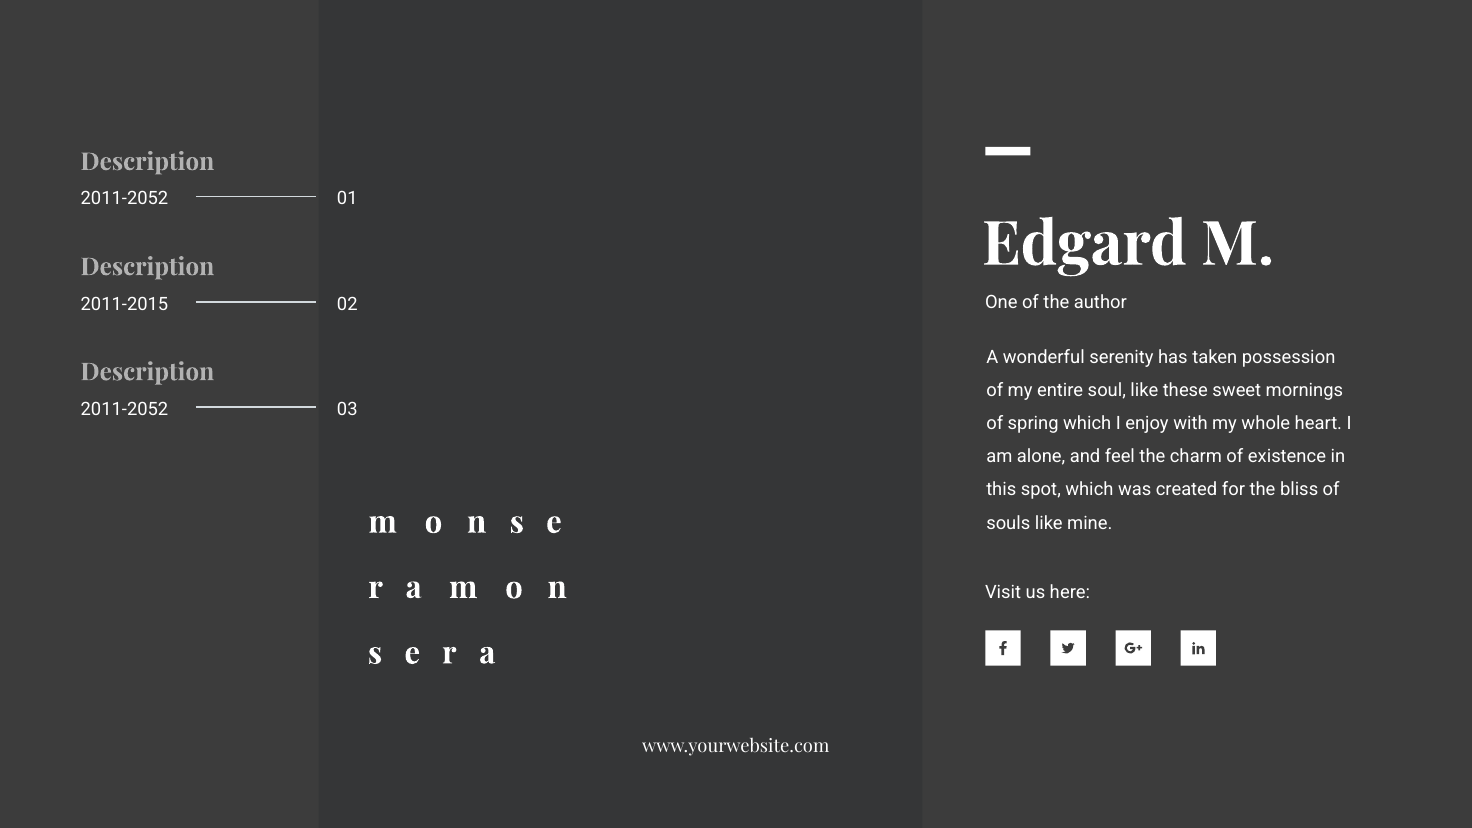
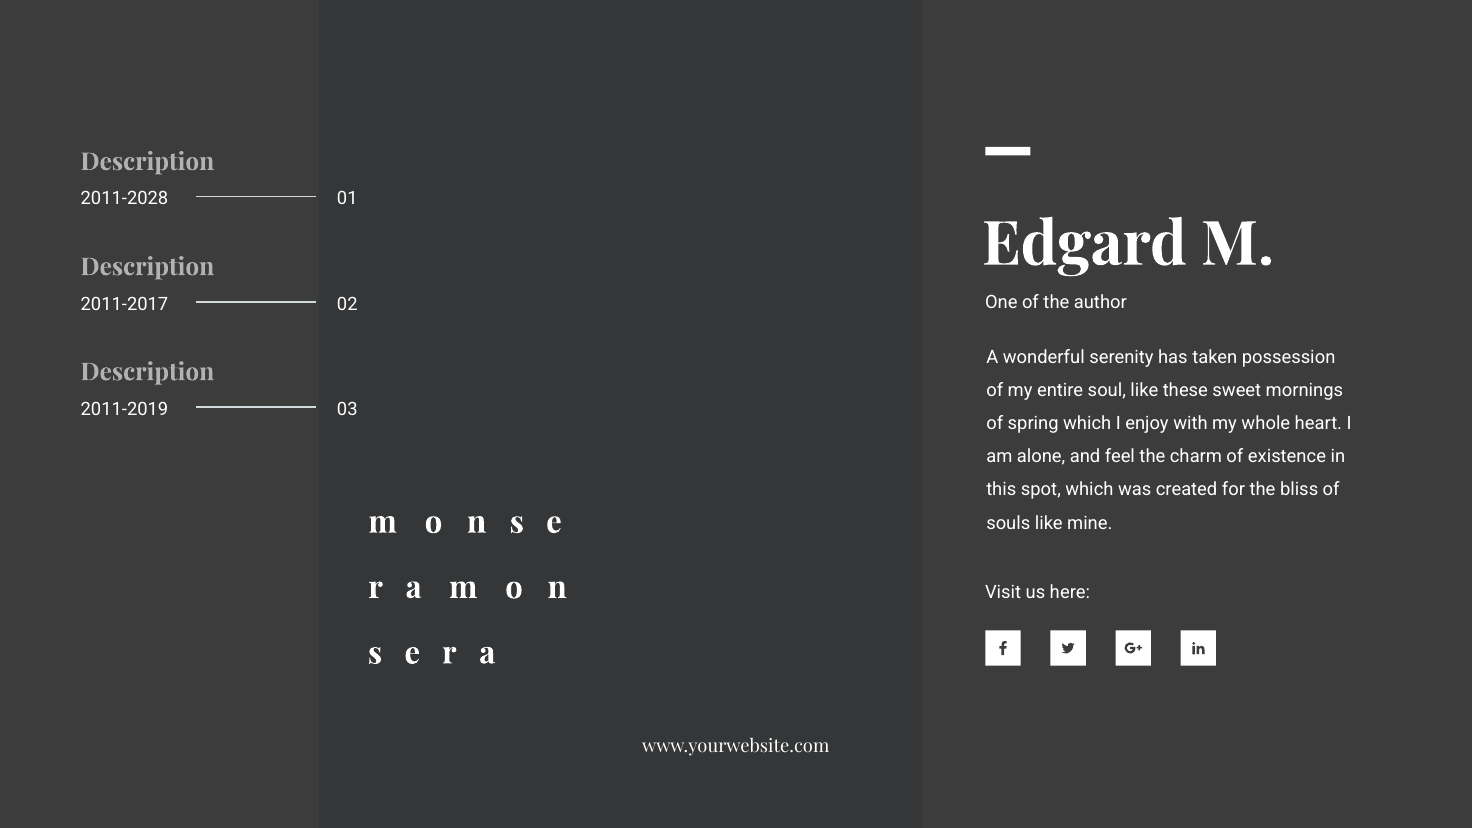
2011-2052: 2011-2052 -> 2011-2028 (124, 199)
2011-2015: 2011-2015 -> 2011-2017 (124, 304)
2011-2052: 2011-2052 -> 2011-2019 (124, 409)
